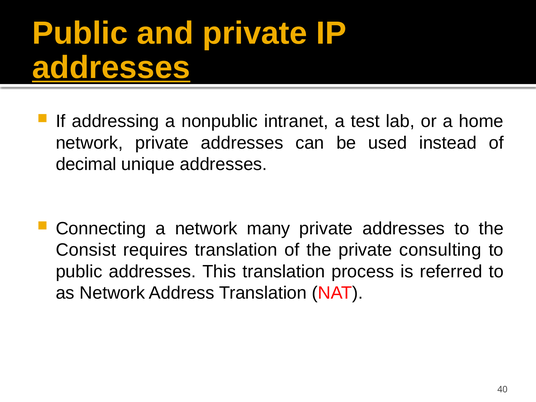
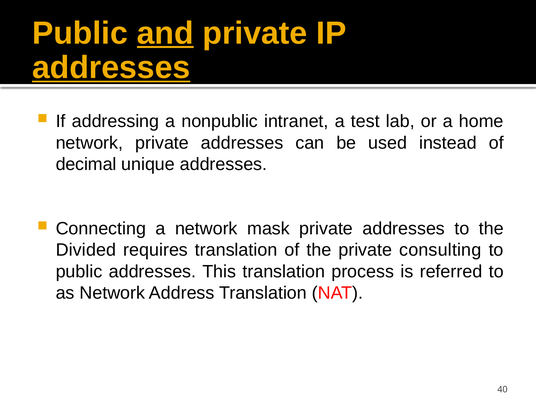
and underline: none -> present (165, 33)
many: many -> mask (268, 229)
Consist: Consist -> Divided (86, 250)
